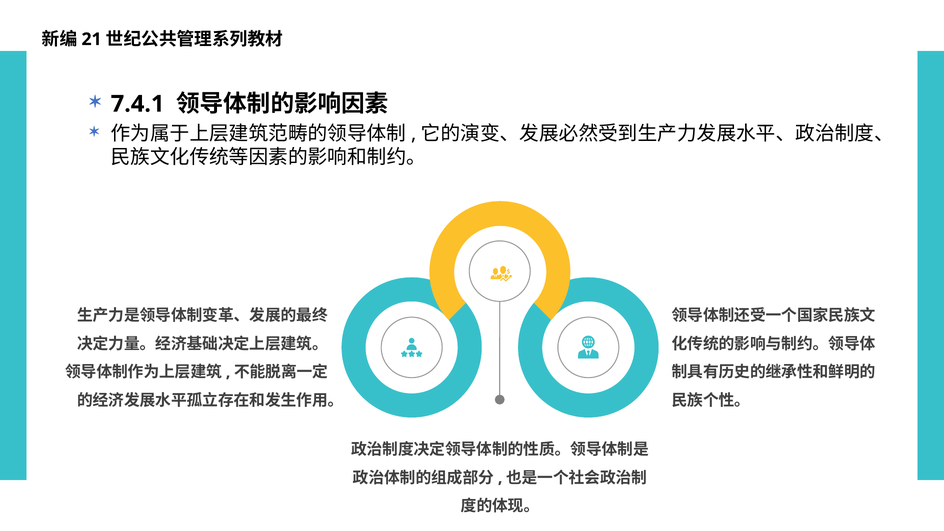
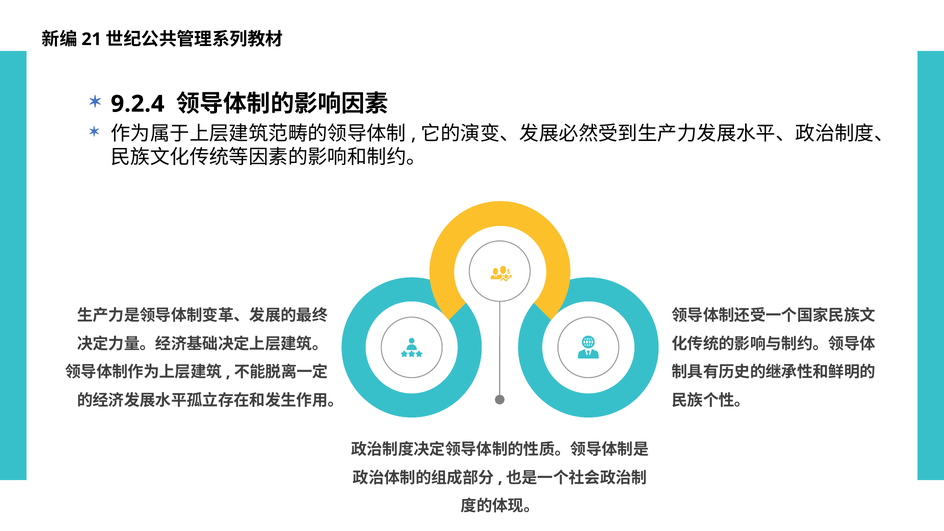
7.4.1: 7.4.1 -> 9.2.4 (138, 104)
